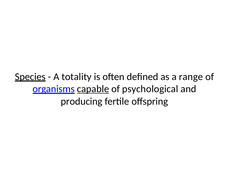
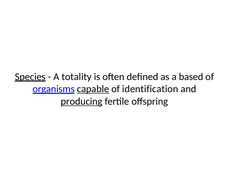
range: range -> based (191, 77)
psychological: psychological -> identification (150, 89)
producing underline: none -> present (82, 101)
